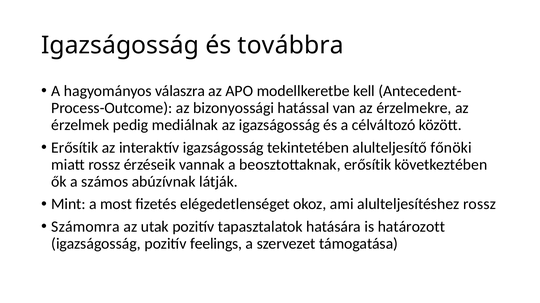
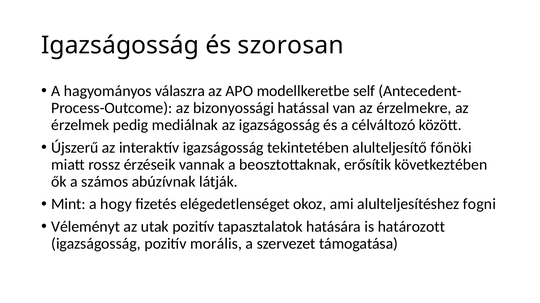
továbbra: továbbra -> szorosan (291, 45)
kell: kell -> self (364, 91)
Erősítik: Erősítik -> Újszerű (75, 148)
most: most -> hogy (116, 205)
alulteljesítéshez rossz: rossz -> fogni (479, 205)
Számomra: Számomra -> Véleményt (86, 227)
feelings: feelings -> morális (216, 244)
